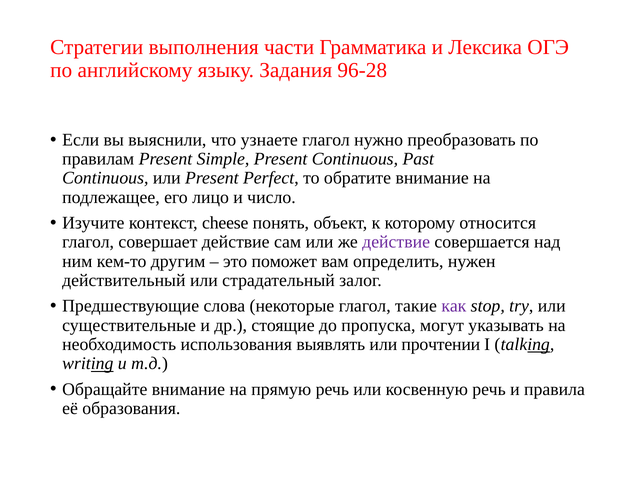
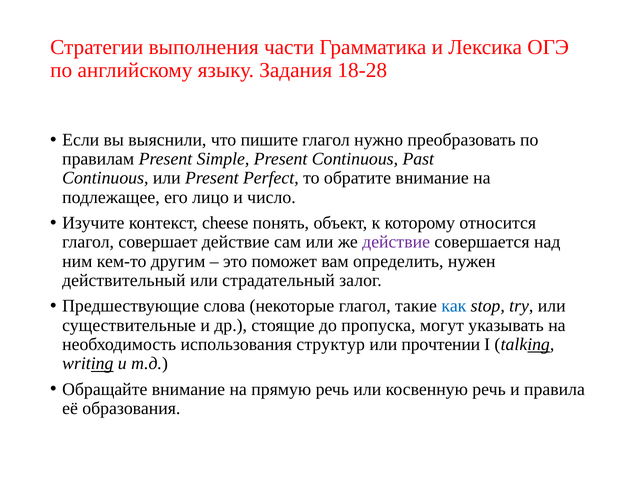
96-28: 96-28 -> 18-28 (362, 70)
узнаете: узнаете -> пишите (269, 140)
как colour: purple -> blue (454, 306)
выявлять: выявлять -> структур (331, 345)
